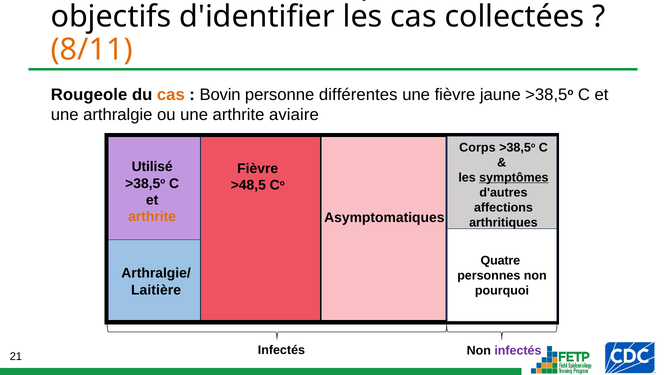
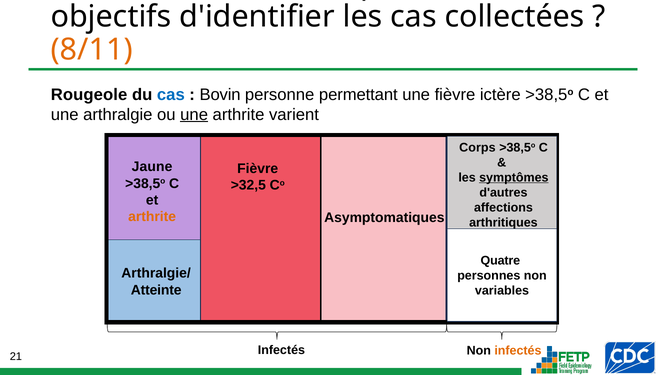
cas colour: orange -> blue (171, 94)
différentes: différentes -> permettant (358, 94)
jaune: jaune -> ictère (500, 94)
une underline: none -> present (194, 114)
aviaire: aviaire -> varient (294, 114)
Utilisé: Utilisé -> Jaune (152, 167)
>48,5: >48,5 -> >32,5 (248, 185)
Laitière: Laitière -> Atteinte (156, 290)
pourquoi: pourquoi -> variables (502, 290)
infectés colour: purple -> orange (518, 350)
